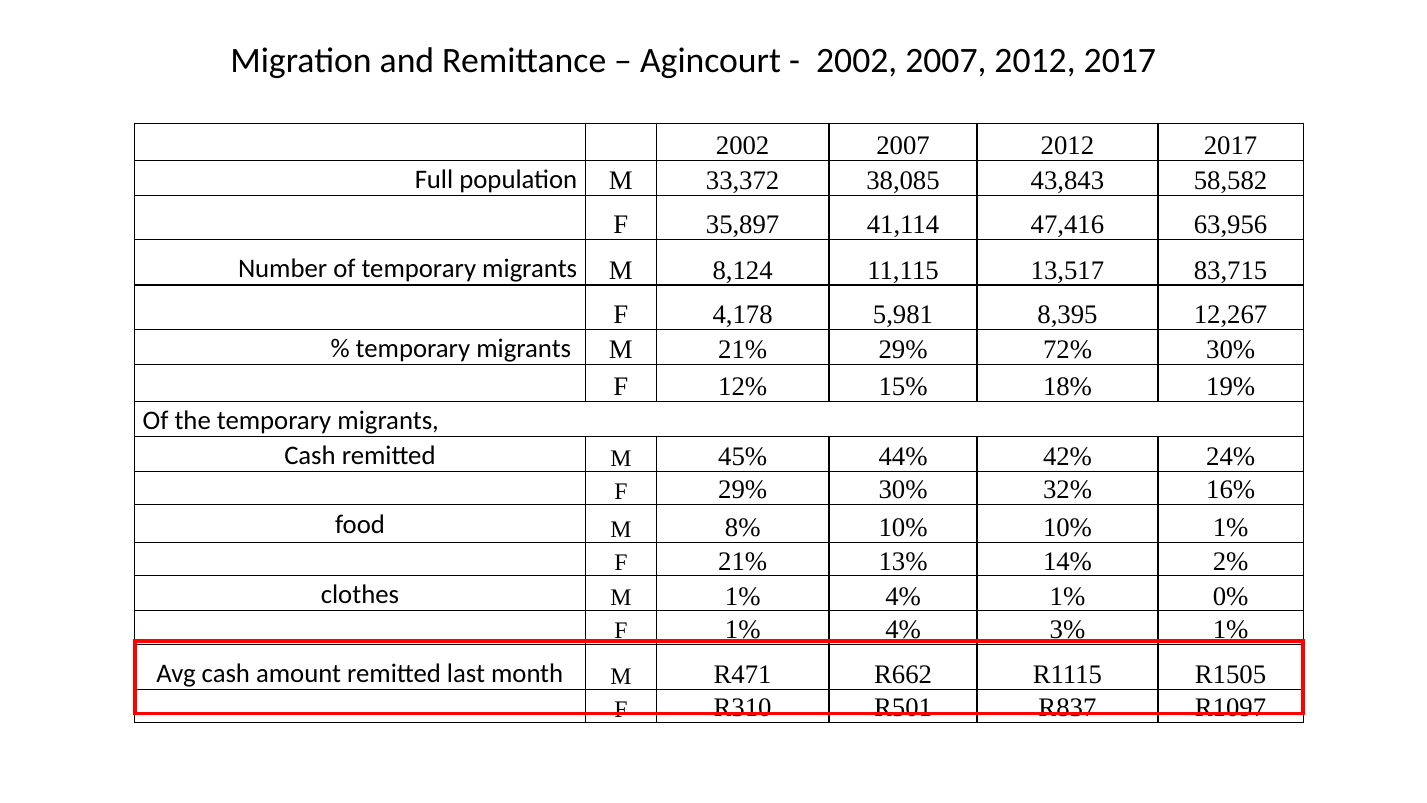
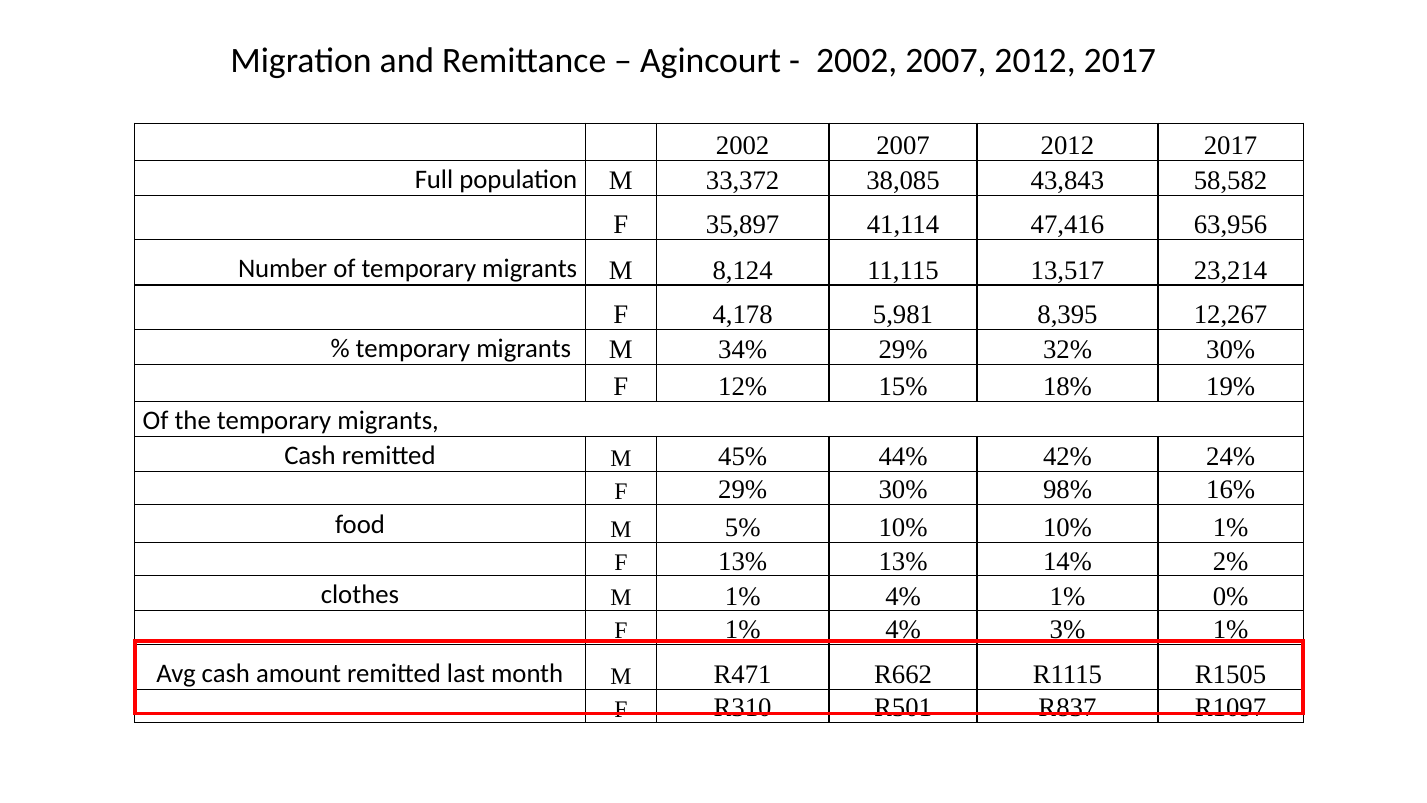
83,715: 83,715 -> 23,214 (1231, 270)
M 21%: 21% -> 34% (743, 350)
72%: 72% -> 32% (1068, 350)
32%: 32% -> 98% (1068, 490)
8%: 8% -> 5% (743, 528)
F 21%: 21% -> 13% (743, 561)
